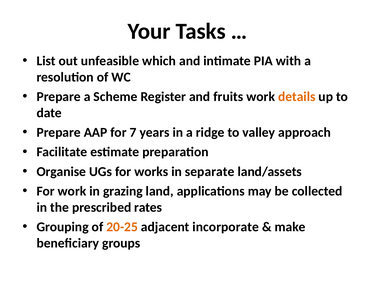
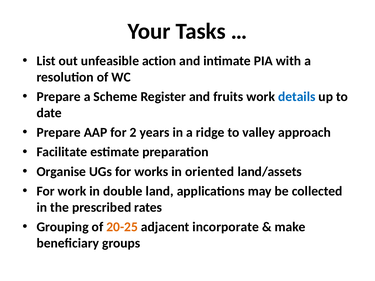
which: which -> action (159, 61)
details colour: orange -> blue (297, 97)
7: 7 -> 2 (133, 133)
separate: separate -> oriented (210, 172)
grazing: grazing -> double (123, 191)
